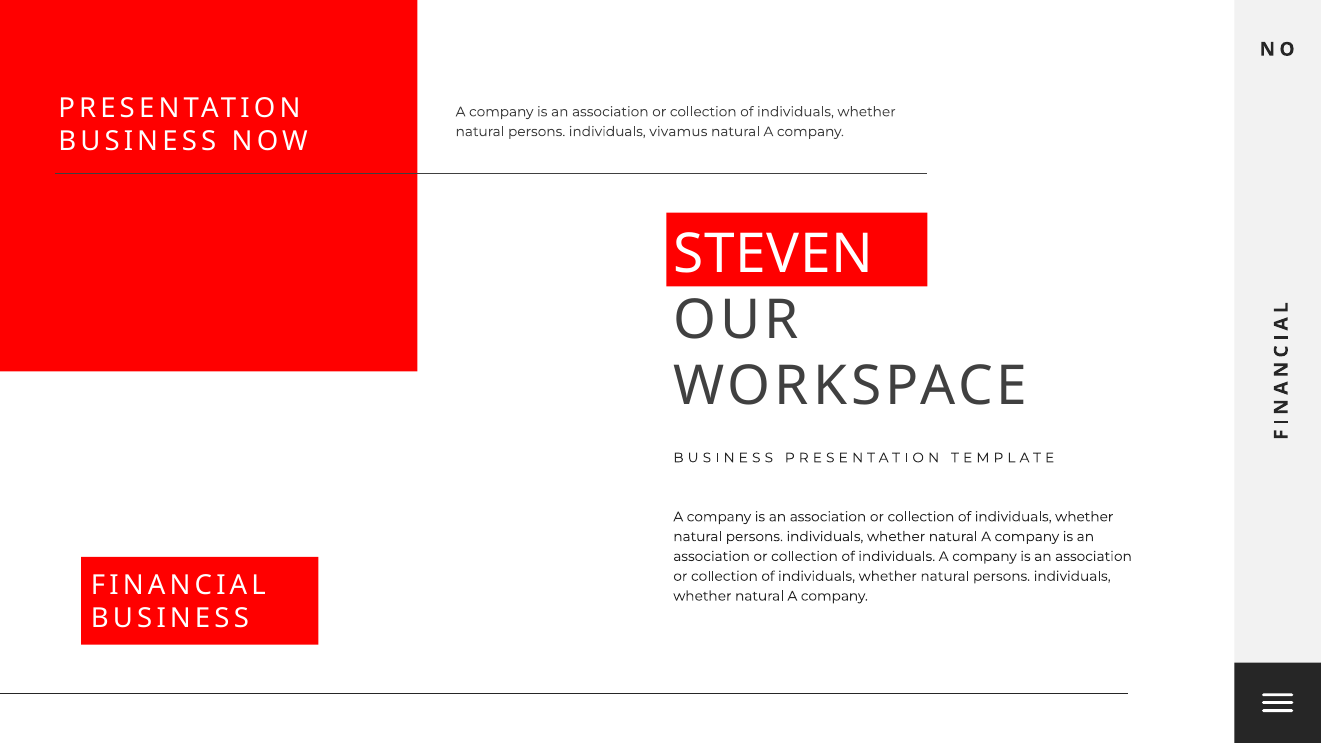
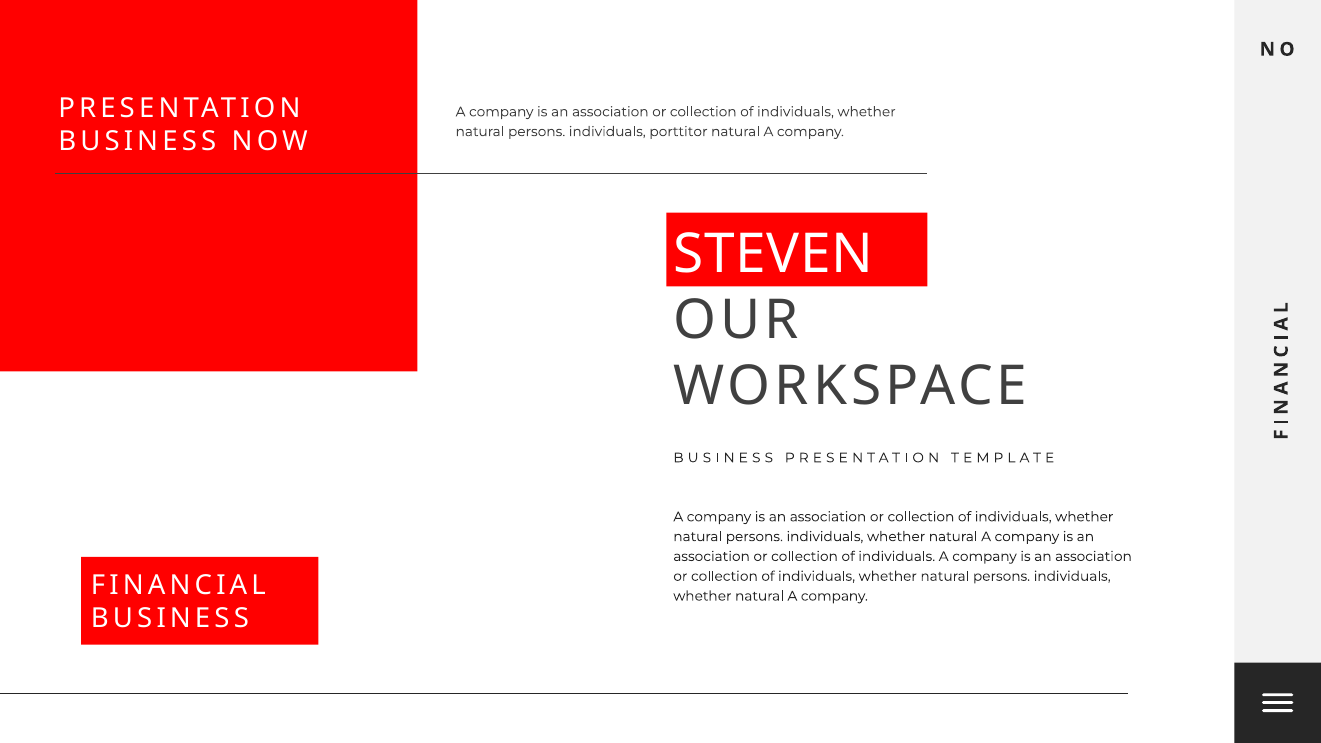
vivamus: vivamus -> porttitor (678, 132)
